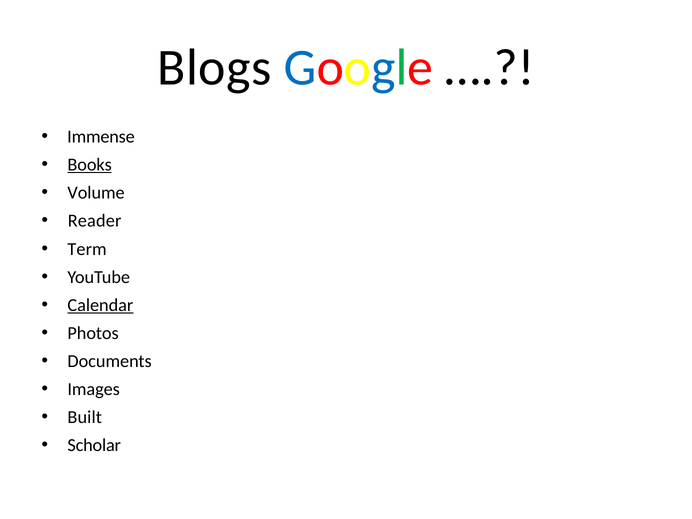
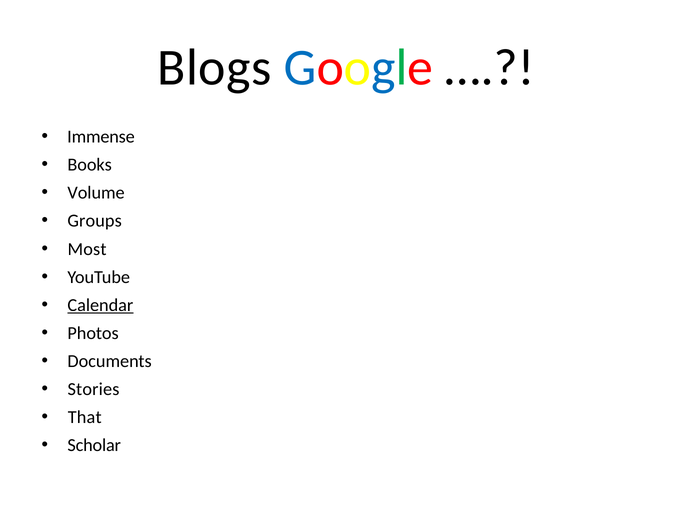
Books underline: present -> none (90, 165)
Reader: Reader -> Groups (95, 221)
Term: Term -> Most (87, 249)
Images: Images -> Stories (94, 389)
Built: Built -> That (85, 417)
